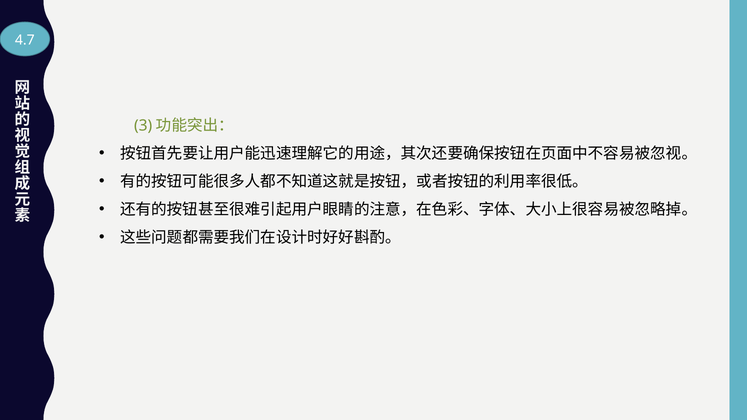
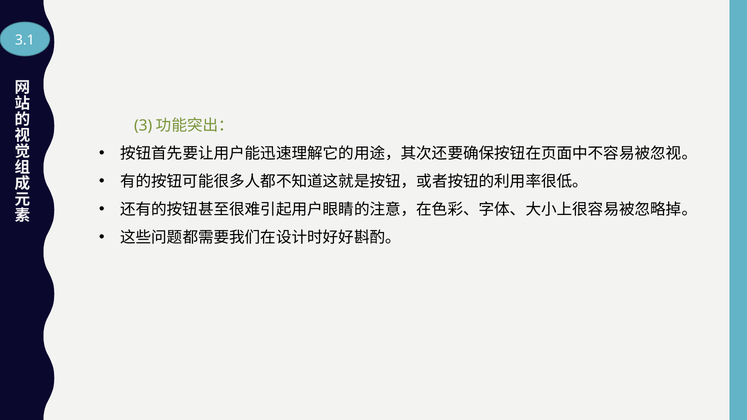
4.7: 4.7 -> 3.1 (25, 40)
